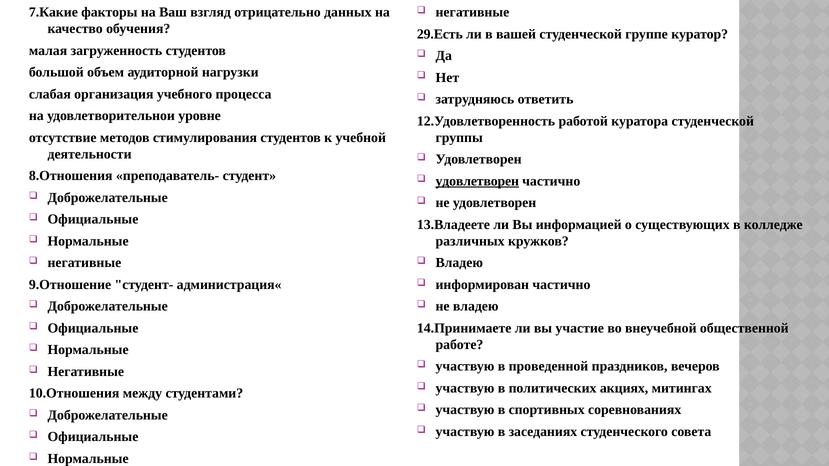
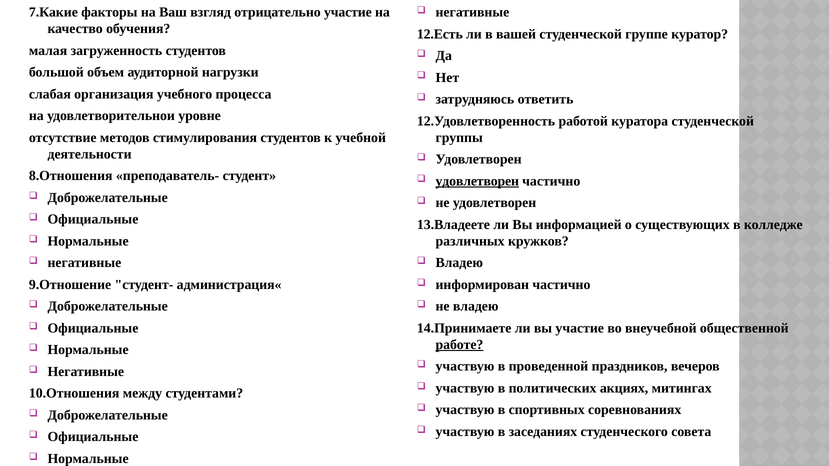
отрицательно данных: данных -> участие (348, 12)
29.Есть: 29.Есть -> 12.Есть (440, 34)
работе underline: none -> present (459, 345)
